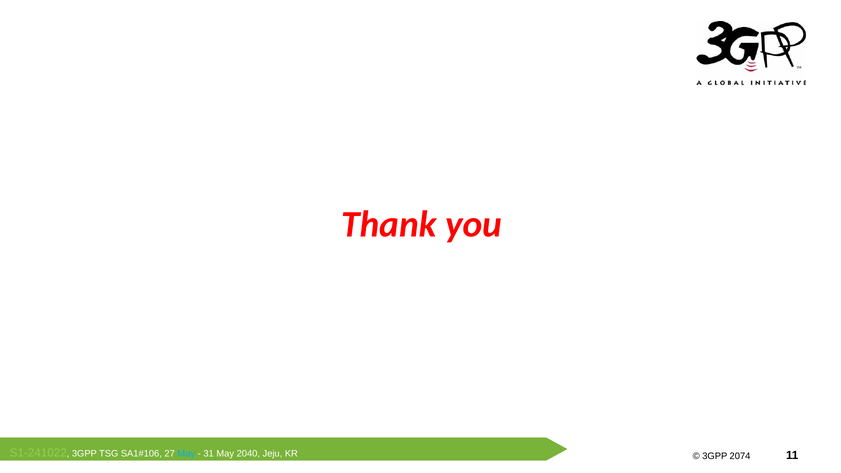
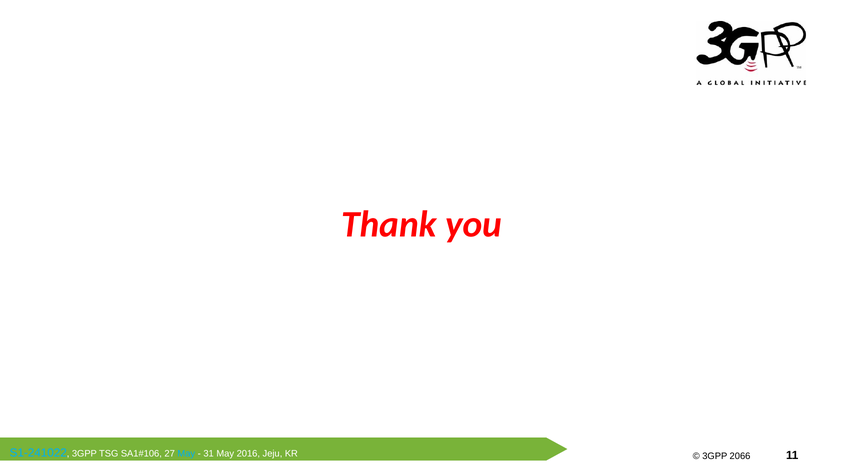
S1-241022 colour: light green -> light blue (38, 453)
2040: 2040 -> 2016 (248, 454)
2074: 2074 -> 2066 (740, 456)
